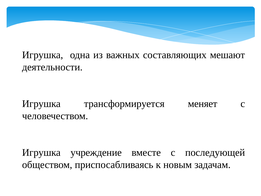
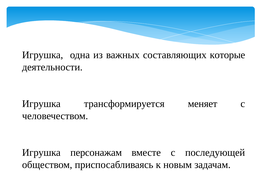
мешают: мешают -> которые (227, 55)
учреждение: учреждение -> персонажам (96, 152)
